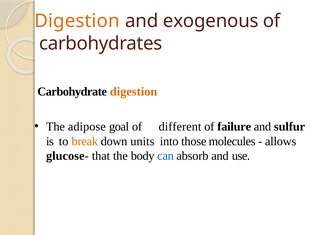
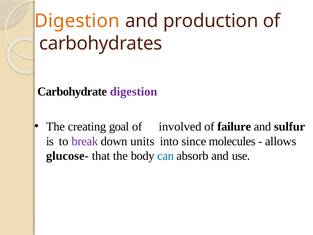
exogenous: exogenous -> production (211, 21)
digestion colour: orange -> purple (134, 91)
adipose: adipose -> creating (87, 127)
different: different -> involved (180, 127)
break colour: orange -> purple (85, 141)
those: those -> since (194, 141)
